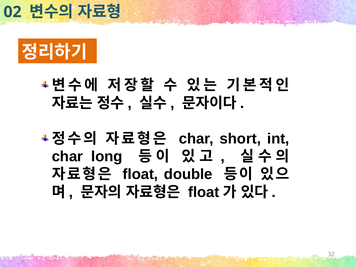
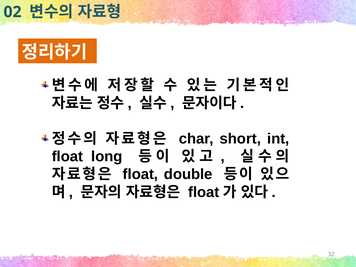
char: char -> float (67, 157)
